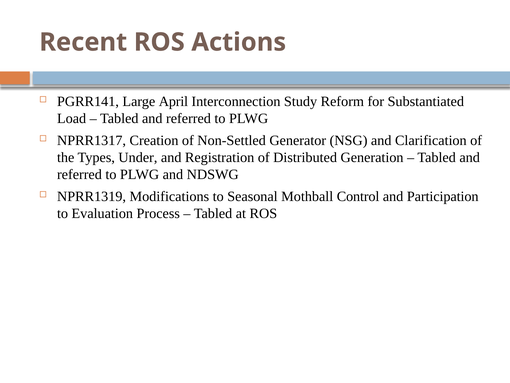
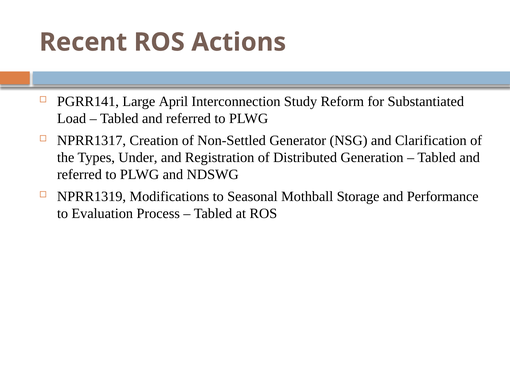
Control: Control -> Storage (358, 196)
Participation: Participation -> Performance (443, 196)
